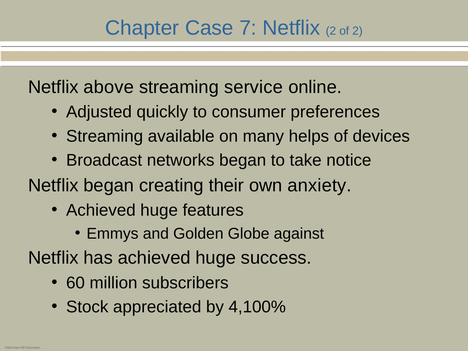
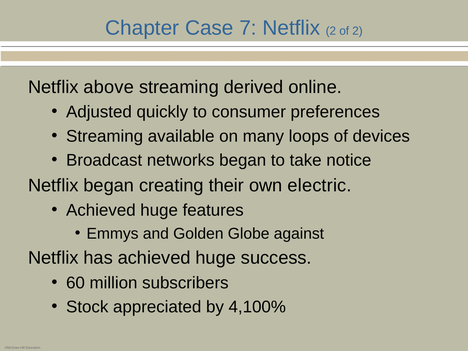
service: service -> derived (254, 87)
helps: helps -> loops (309, 136)
anxiety: anxiety -> electric (320, 185)
